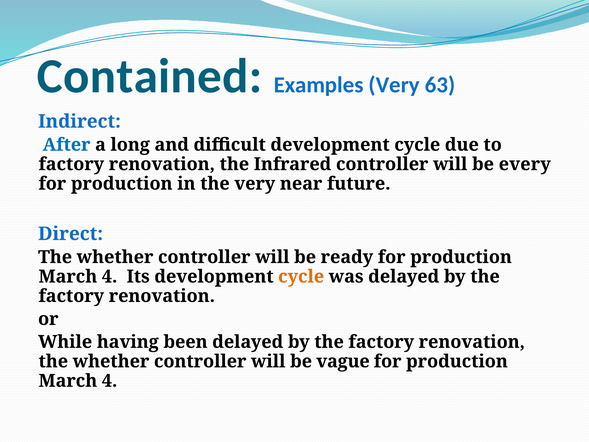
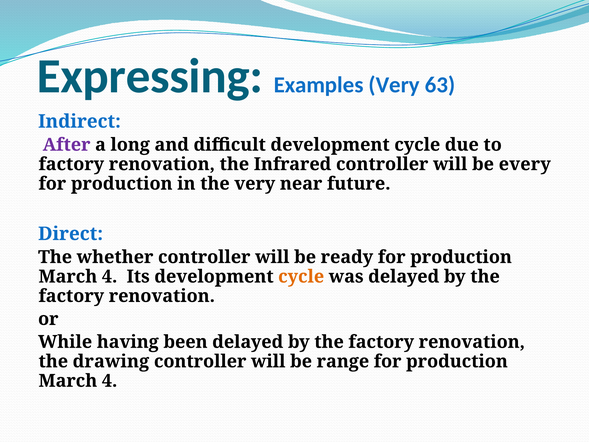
Contained: Contained -> Expressing (150, 76)
After colour: blue -> purple (67, 145)
whether: whether -> drawing (111, 361)
vague: vague -> range (343, 361)
